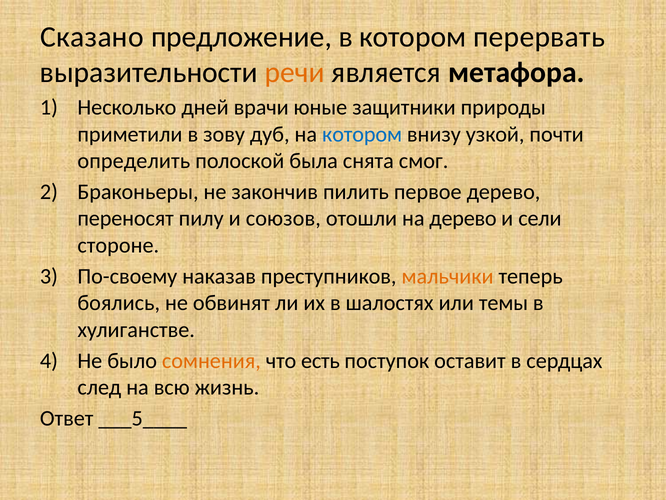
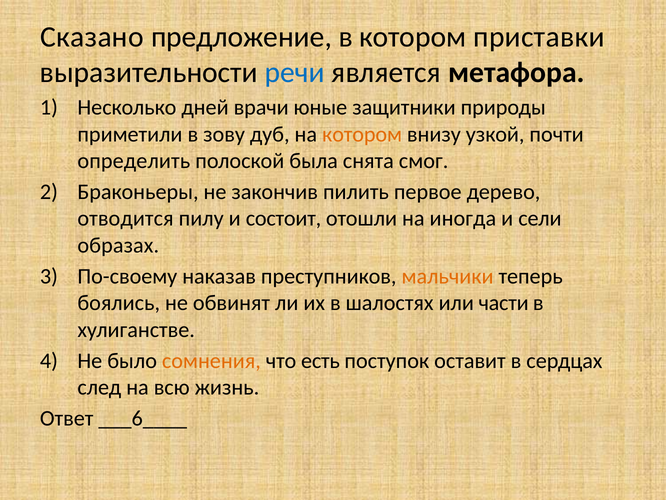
перервать: перервать -> приставки (539, 37)
речи colour: orange -> blue (295, 72)
котором colour: blue -> orange (362, 134)
переносят: переносят -> отводится (126, 218)
союзов: союзов -> состоит (283, 218)
на дерево: дерево -> иногда (463, 218)
стороне: стороне -> образах (118, 245)
темы: темы -> части (504, 303)
___5____: ___5____ -> ___6____ (143, 418)
